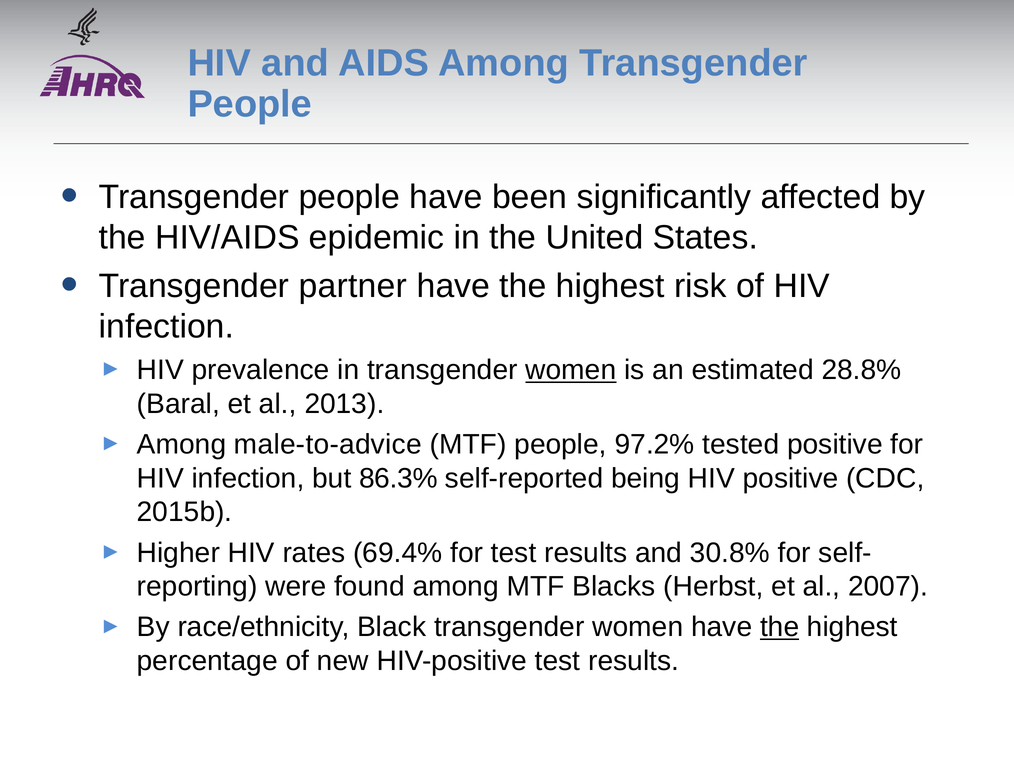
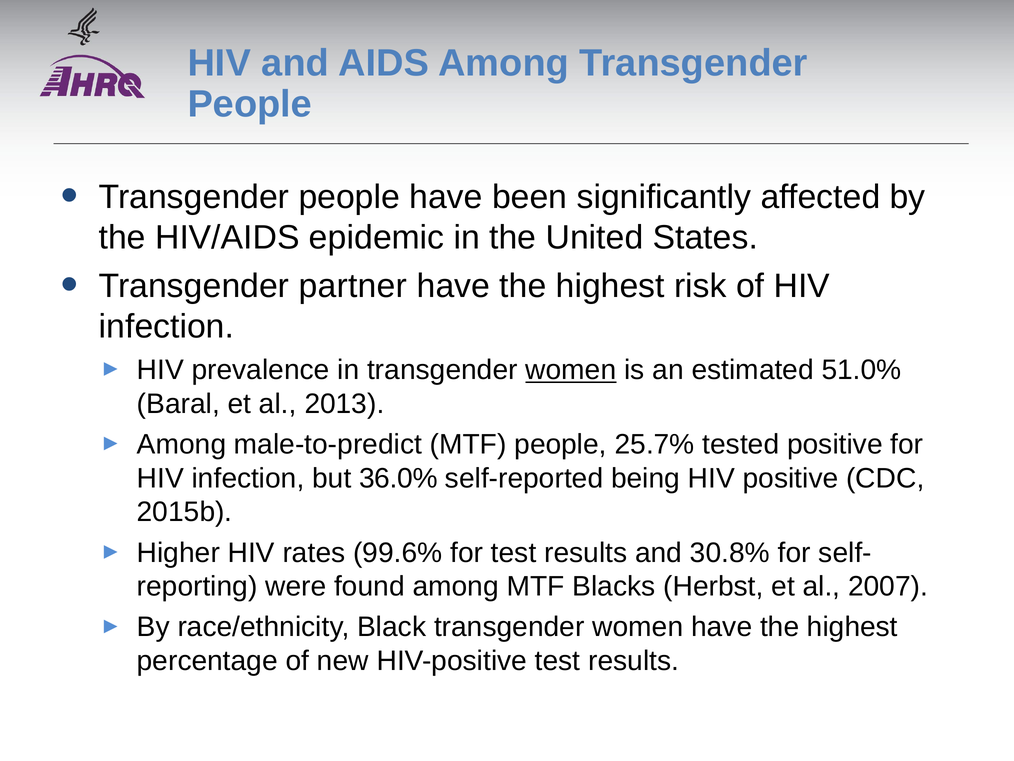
28.8%: 28.8% -> 51.0% (862, 370)
male-to-advice: male-to-advice -> male-to-predict (328, 444)
97.2%: 97.2% -> 25.7% (655, 444)
86.3%: 86.3% -> 36.0% (398, 478)
69.4%: 69.4% -> 99.6% (398, 552)
the underline: present -> none (780, 627)
